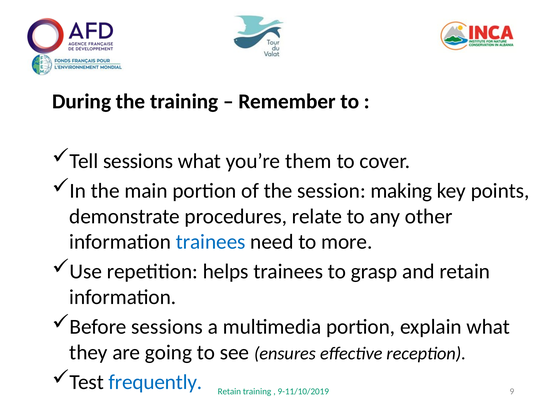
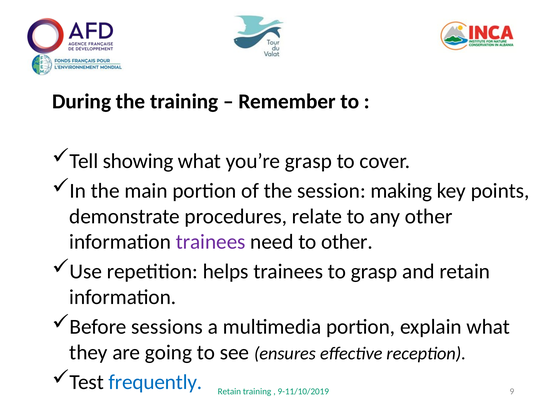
Tell sessions: sessions -> showing (138, 161)
you’re them: them -> grasp (308, 161)
trainees colour: blue -> purple (211, 242)
to more: more -> other (347, 242)
